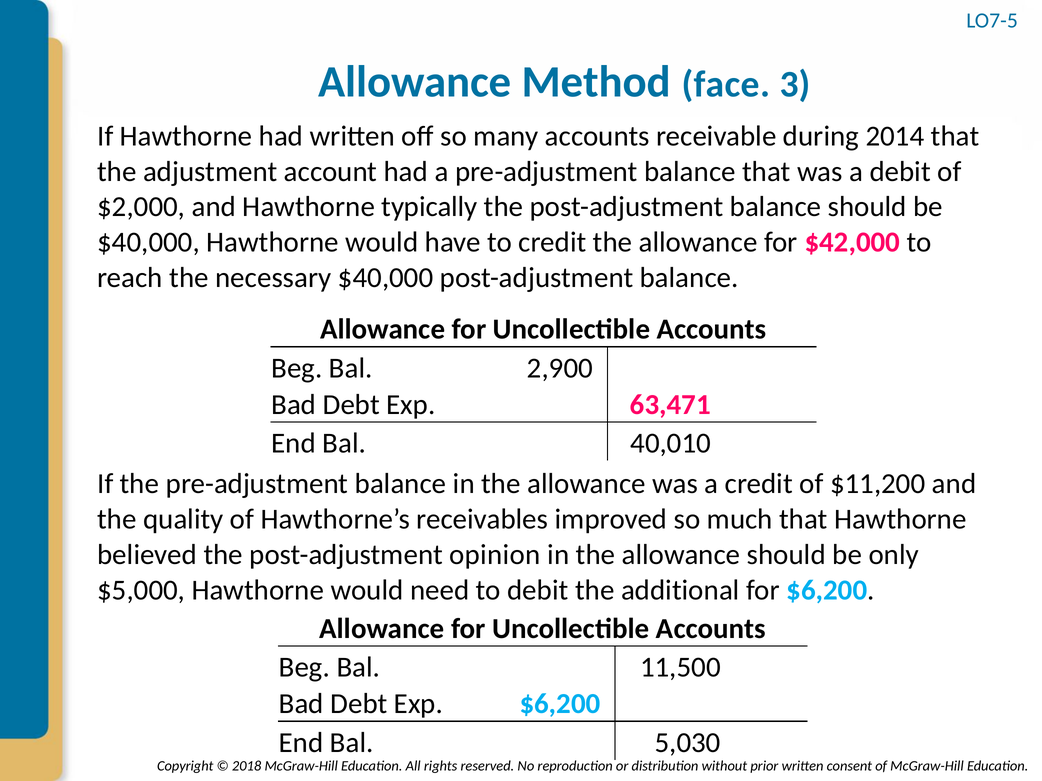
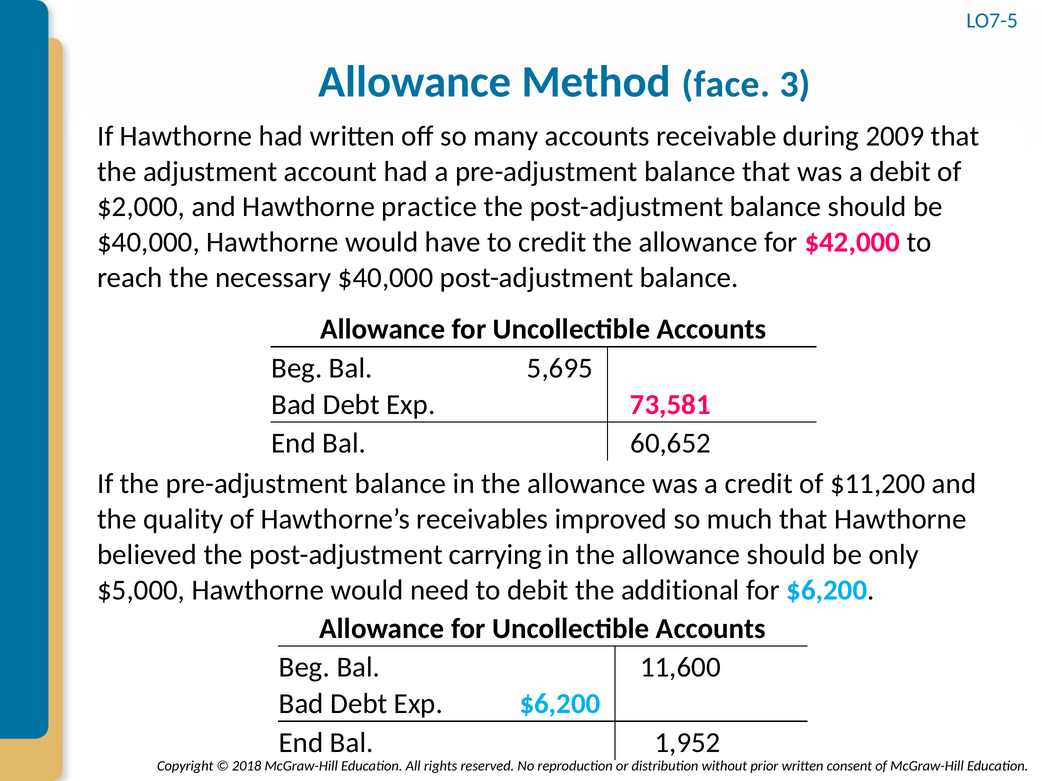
2014: 2014 -> 2009 (895, 136)
typically: typically -> practice (429, 207)
2,900: 2,900 -> 5,695 (560, 368)
63,471: 63,471 -> 73,581 (670, 405)
40,010: 40,010 -> 60,652 (671, 443)
opinion: opinion -> carrying (495, 555)
11,500: 11,500 -> 11,600 (680, 668)
5,030: 5,030 -> 1,952 (688, 743)
